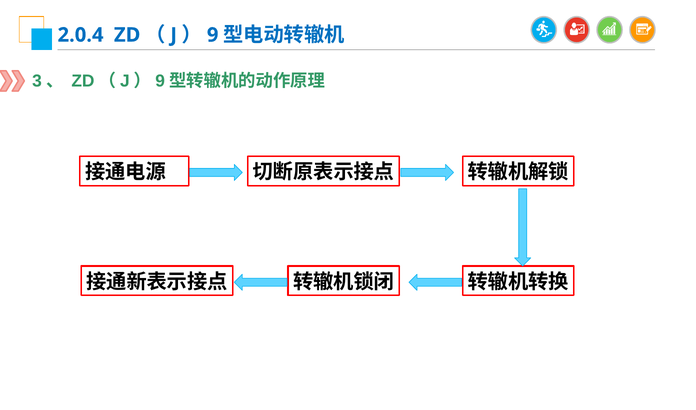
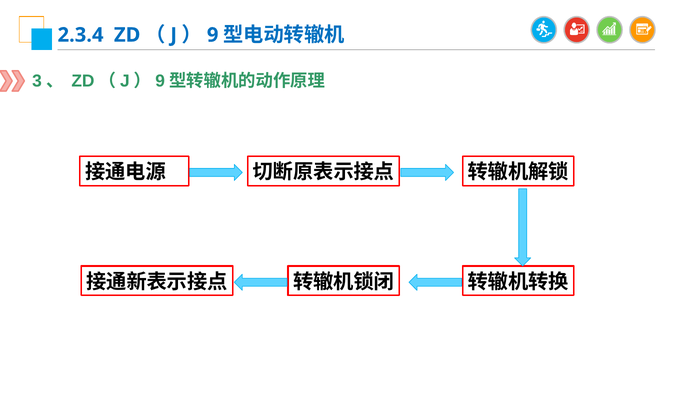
2.0.4: 2.0.4 -> 2.3.4 (81, 35)
